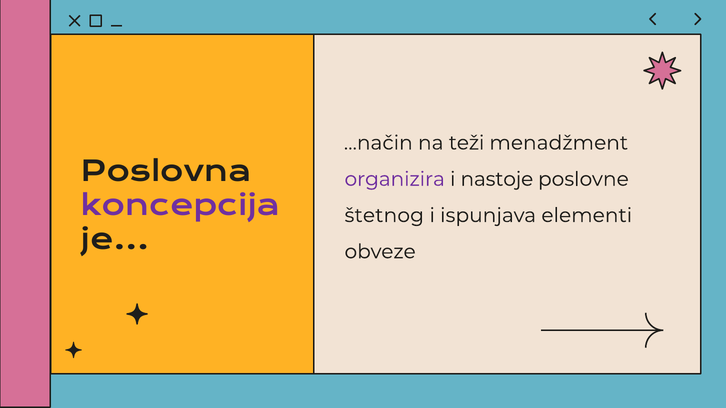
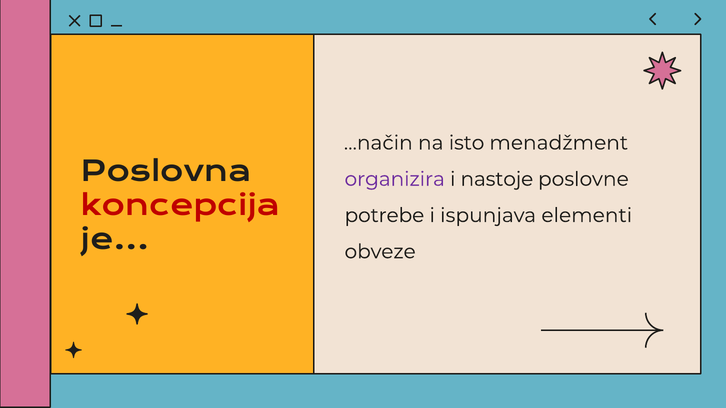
teži: teži -> isto (467, 143)
koncepcija colour: purple -> red (181, 206)
štetnog: štetnog -> potrebe (384, 216)
